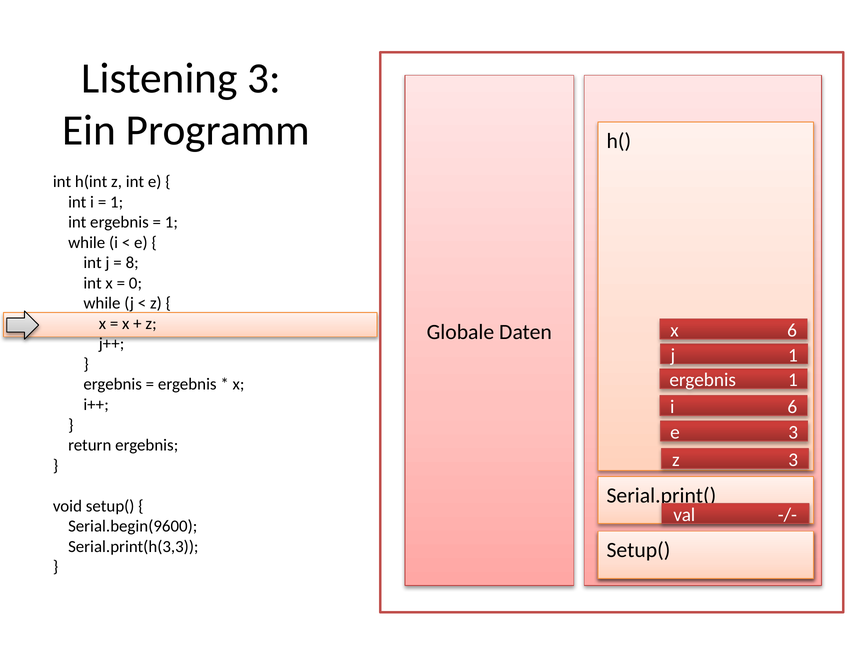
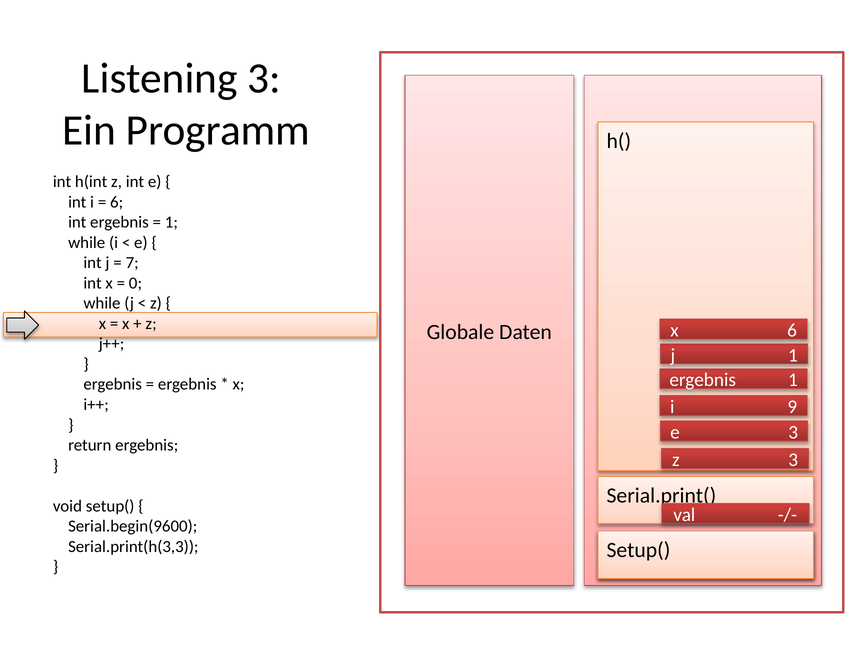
1: 1 -> 6 (117, 202)
8: 8 -> 7 (132, 263)
i 6: 6 -> 9 (792, 407)
